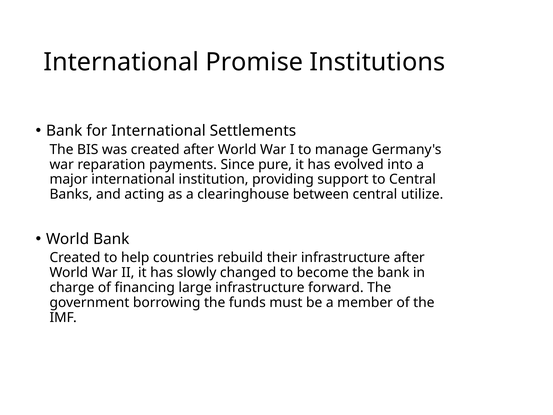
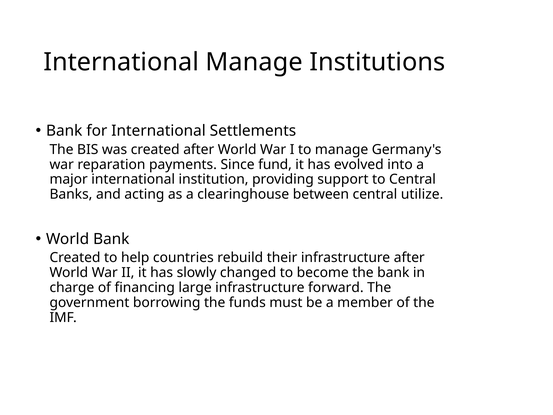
International Promise: Promise -> Manage (254, 62)
pure: pure -> fund (275, 164)
